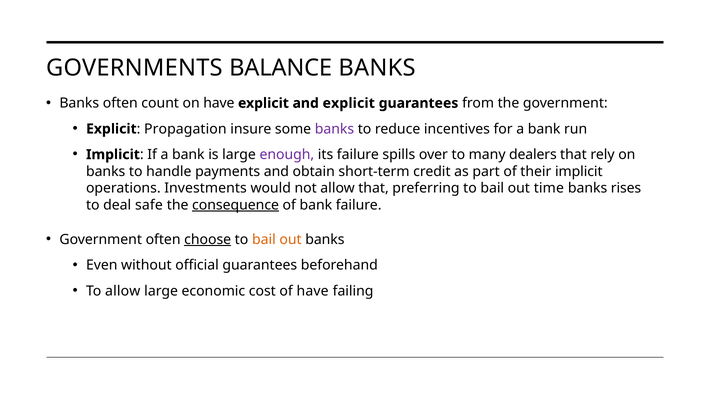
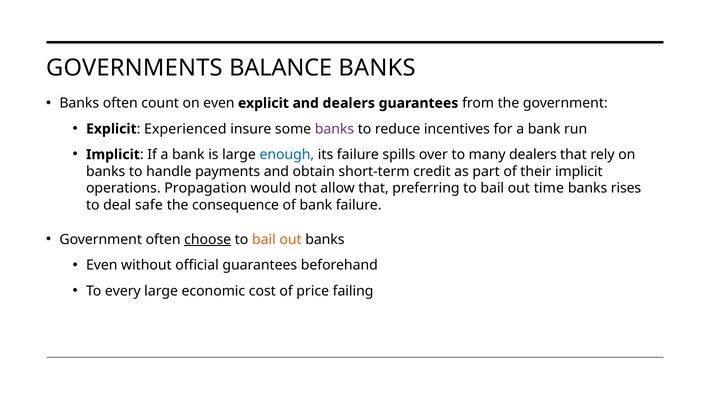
on have: have -> even (219, 103)
and explicit: explicit -> dealers (349, 103)
Propagation: Propagation -> Experienced (185, 129)
enough colour: purple -> blue (287, 155)
Investments: Investments -> Propagation (206, 188)
consequence underline: present -> none (236, 205)
To allow: allow -> every (123, 291)
of have: have -> price (313, 291)
